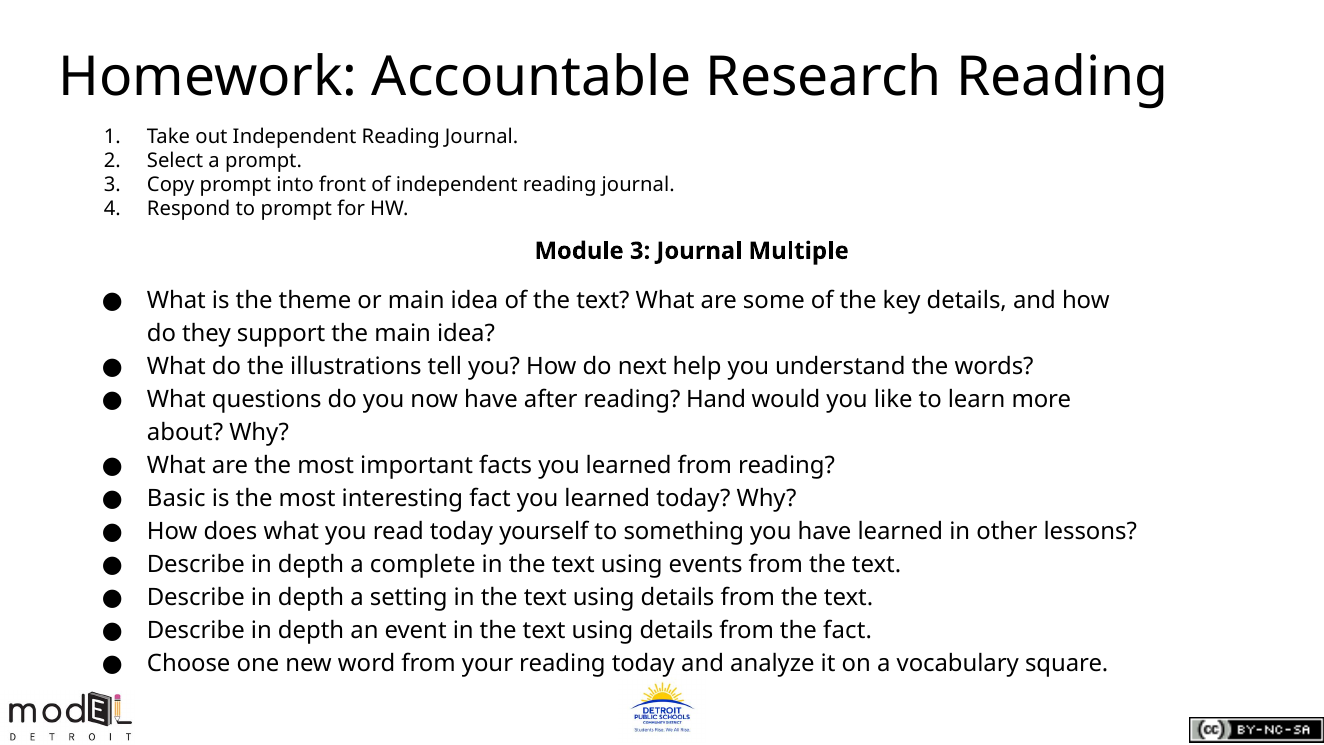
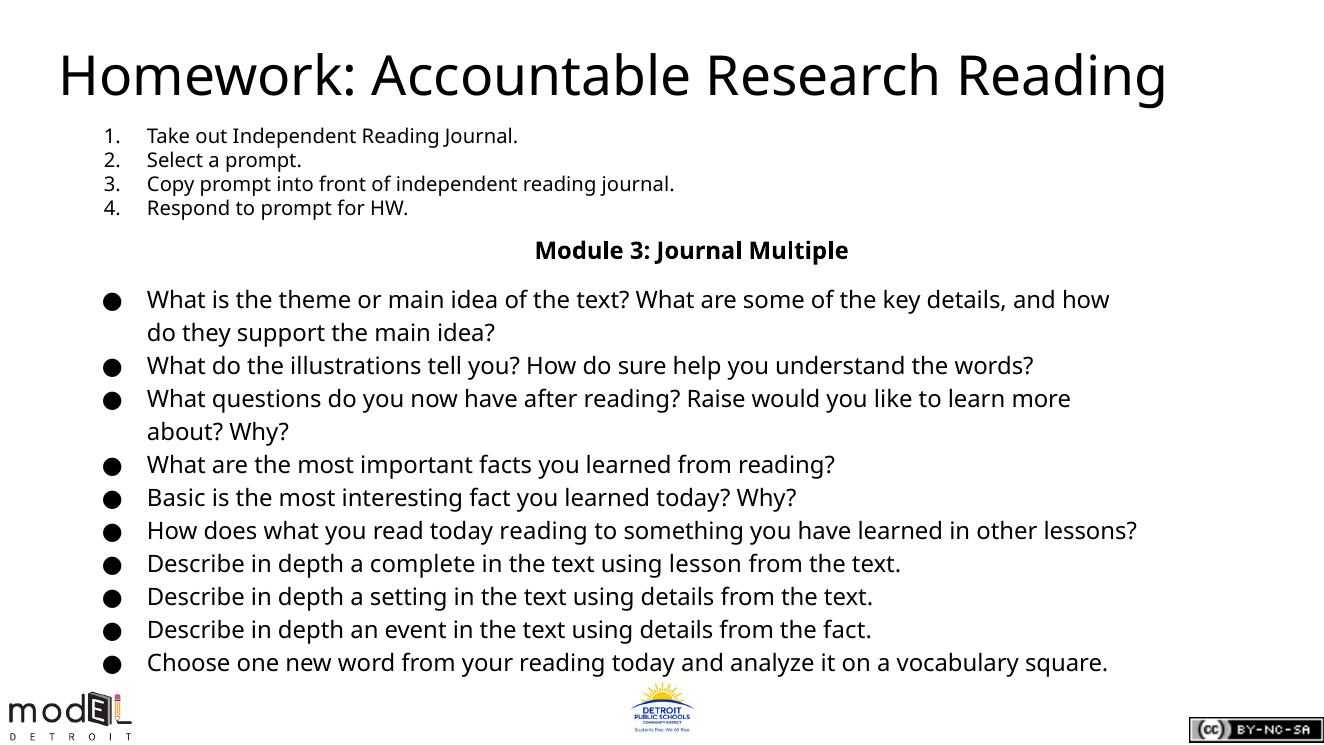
next: next -> sure (642, 366)
Hand: Hand -> Raise (716, 399)
today yourself: yourself -> reading (544, 531)
events: events -> lesson (705, 564)
